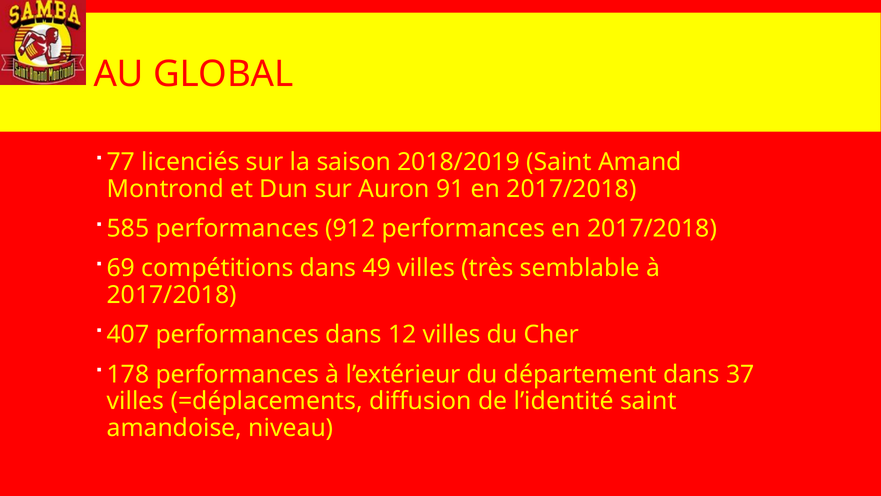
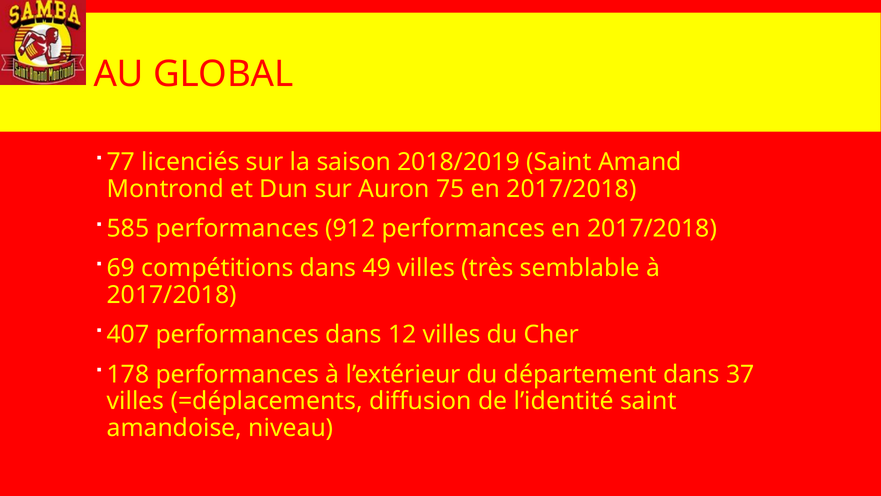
91: 91 -> 75 (450, 189)
